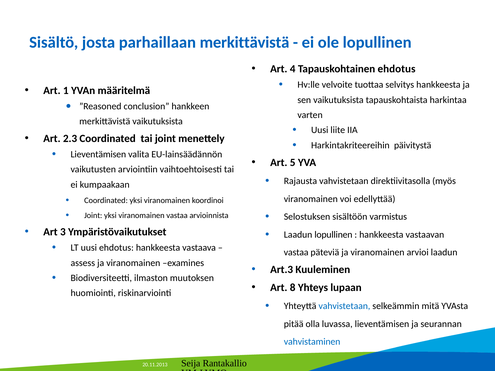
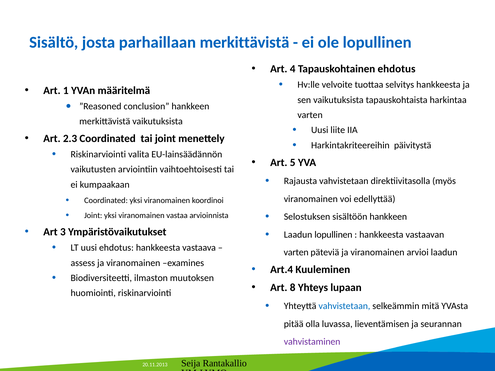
Lieventämisen: Lieventämisen -> Riskinarviointi (98, 154)
sisältöön varmistus: varmistus -> hankkeen (388, 217)
vastaa: vastaa -> varten (296, 253)
Art.3: Art.3 -> Art.4 (282, 270)
vahvistaminen colour: blue -> purple (312, 342)
